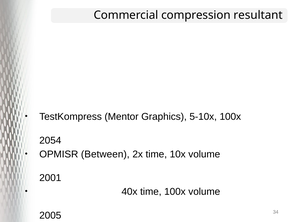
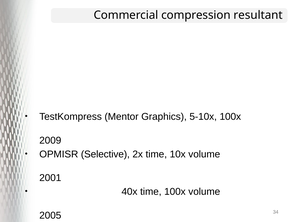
2054: 2054 -> 2009 (50, 140)
Between: Between -> Selective (105, 154)
